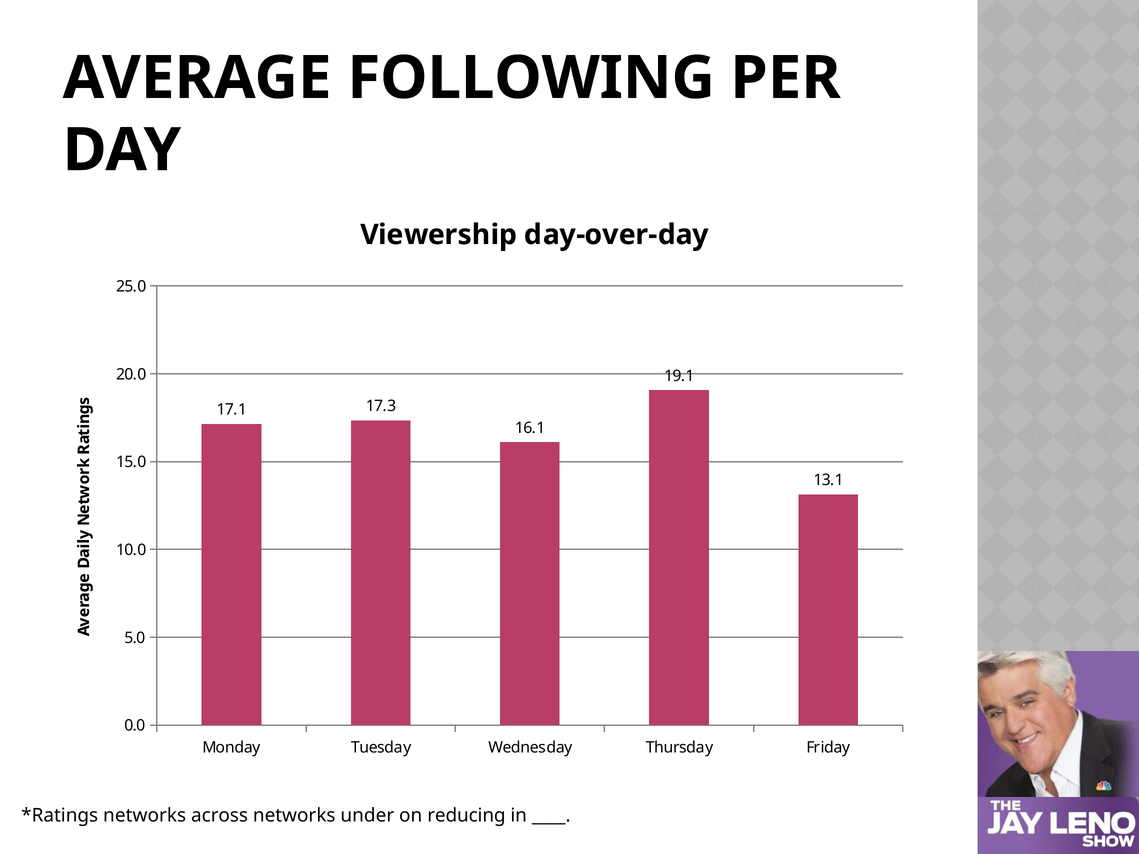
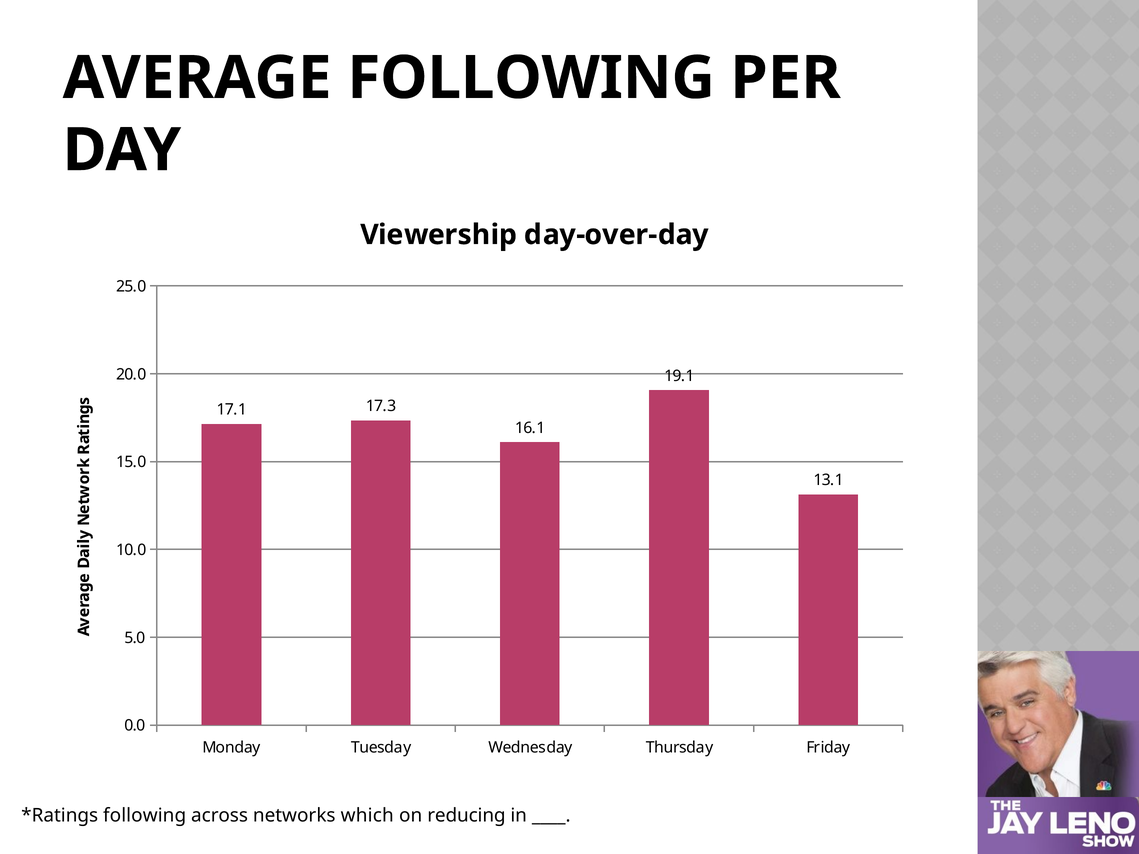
networks: networks -> following (145, 816)
under: under -> which (367, 816)
